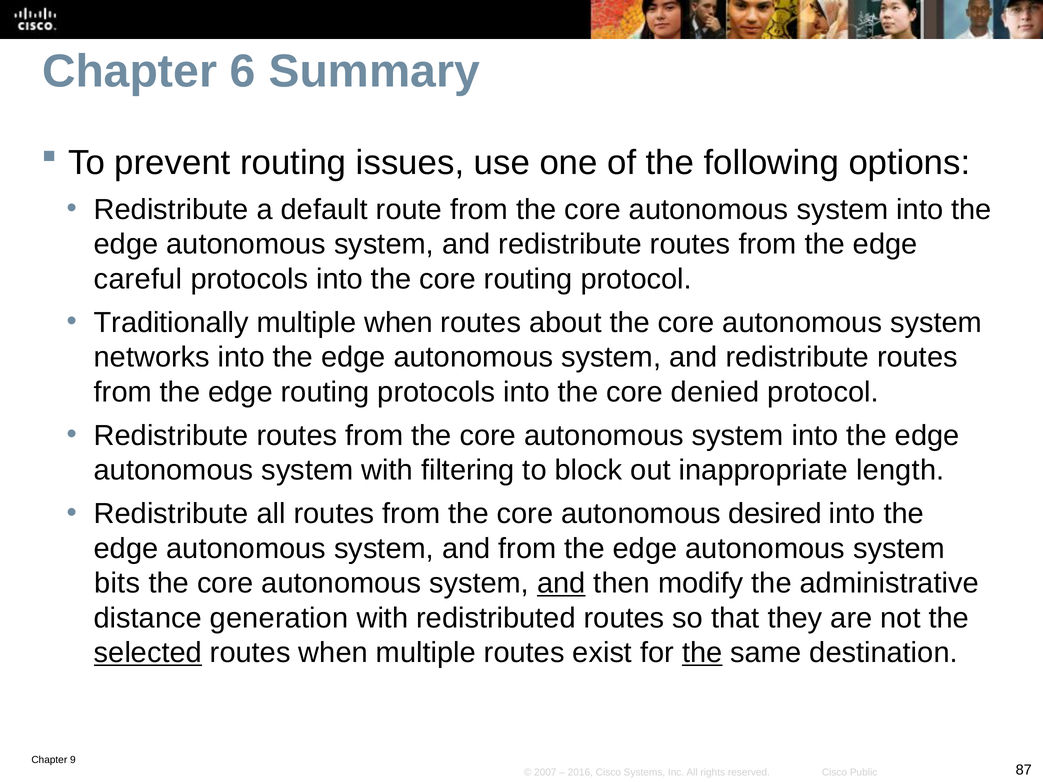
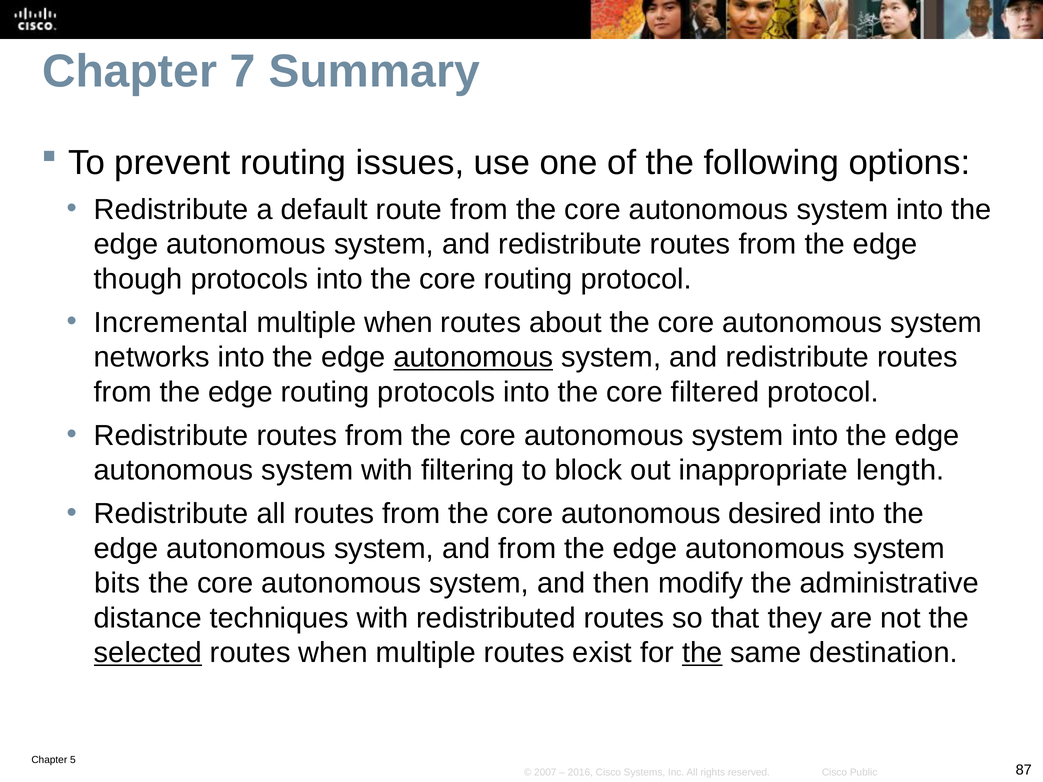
6: 6 -> 7 (243, 72)
careful: careful -> though (138, 279)
Traditionally: Traditionally -> Incremental (171, 323)
autonomous underline: none -> present (473, 357)
denied: denied -> filtered (715, 392)
and underline: present -> none (561, 583)
generation: generation -> techniques (279, 618)
9: 9 -> 5 (73, 760)
